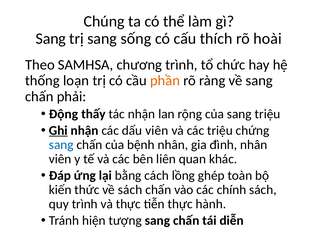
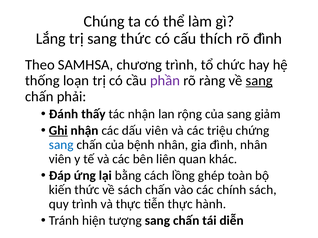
Sang: Sang -> Lắng (51, 39)
sang sống: sống -> thức (136, 39)
rõ hoài: hoài -> đình (268, 39)
phần colour: orange -> purple (165, 81)
sang underline: none -> present (259, 81)
Động: Động -> Đánh (64, 114)
sang triệu: triệu -> giảm (268, 114)
